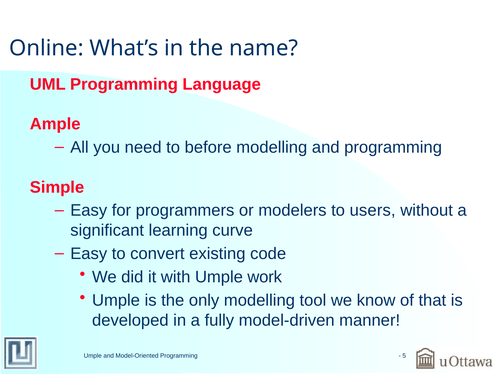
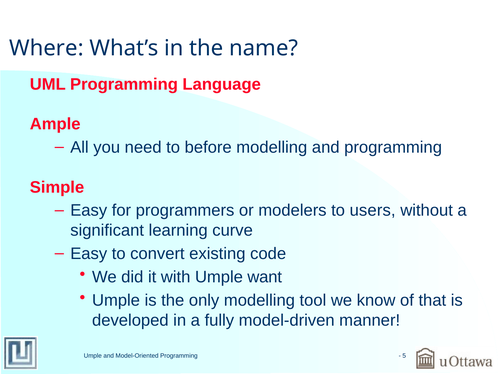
Online: Online -> Where (46, 48)
work: work -> want (265, 277)
